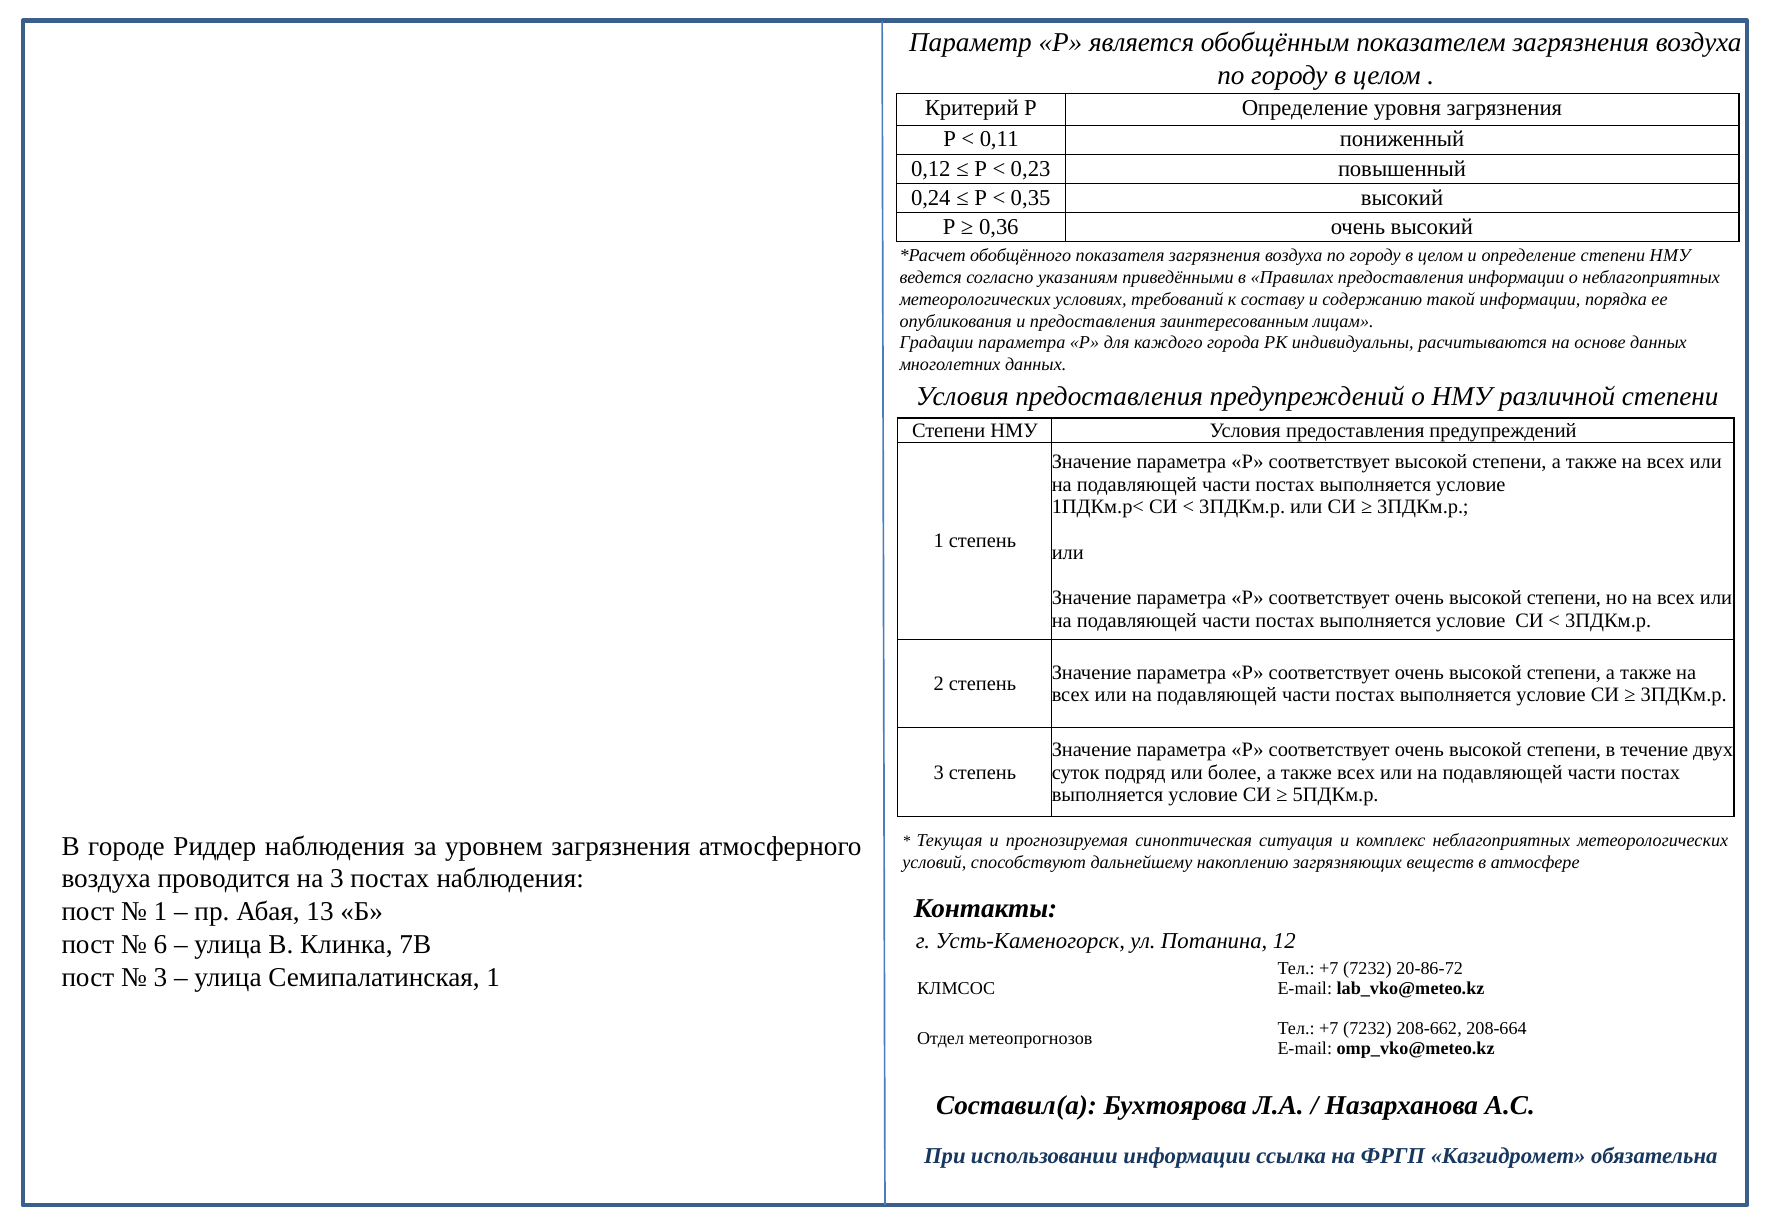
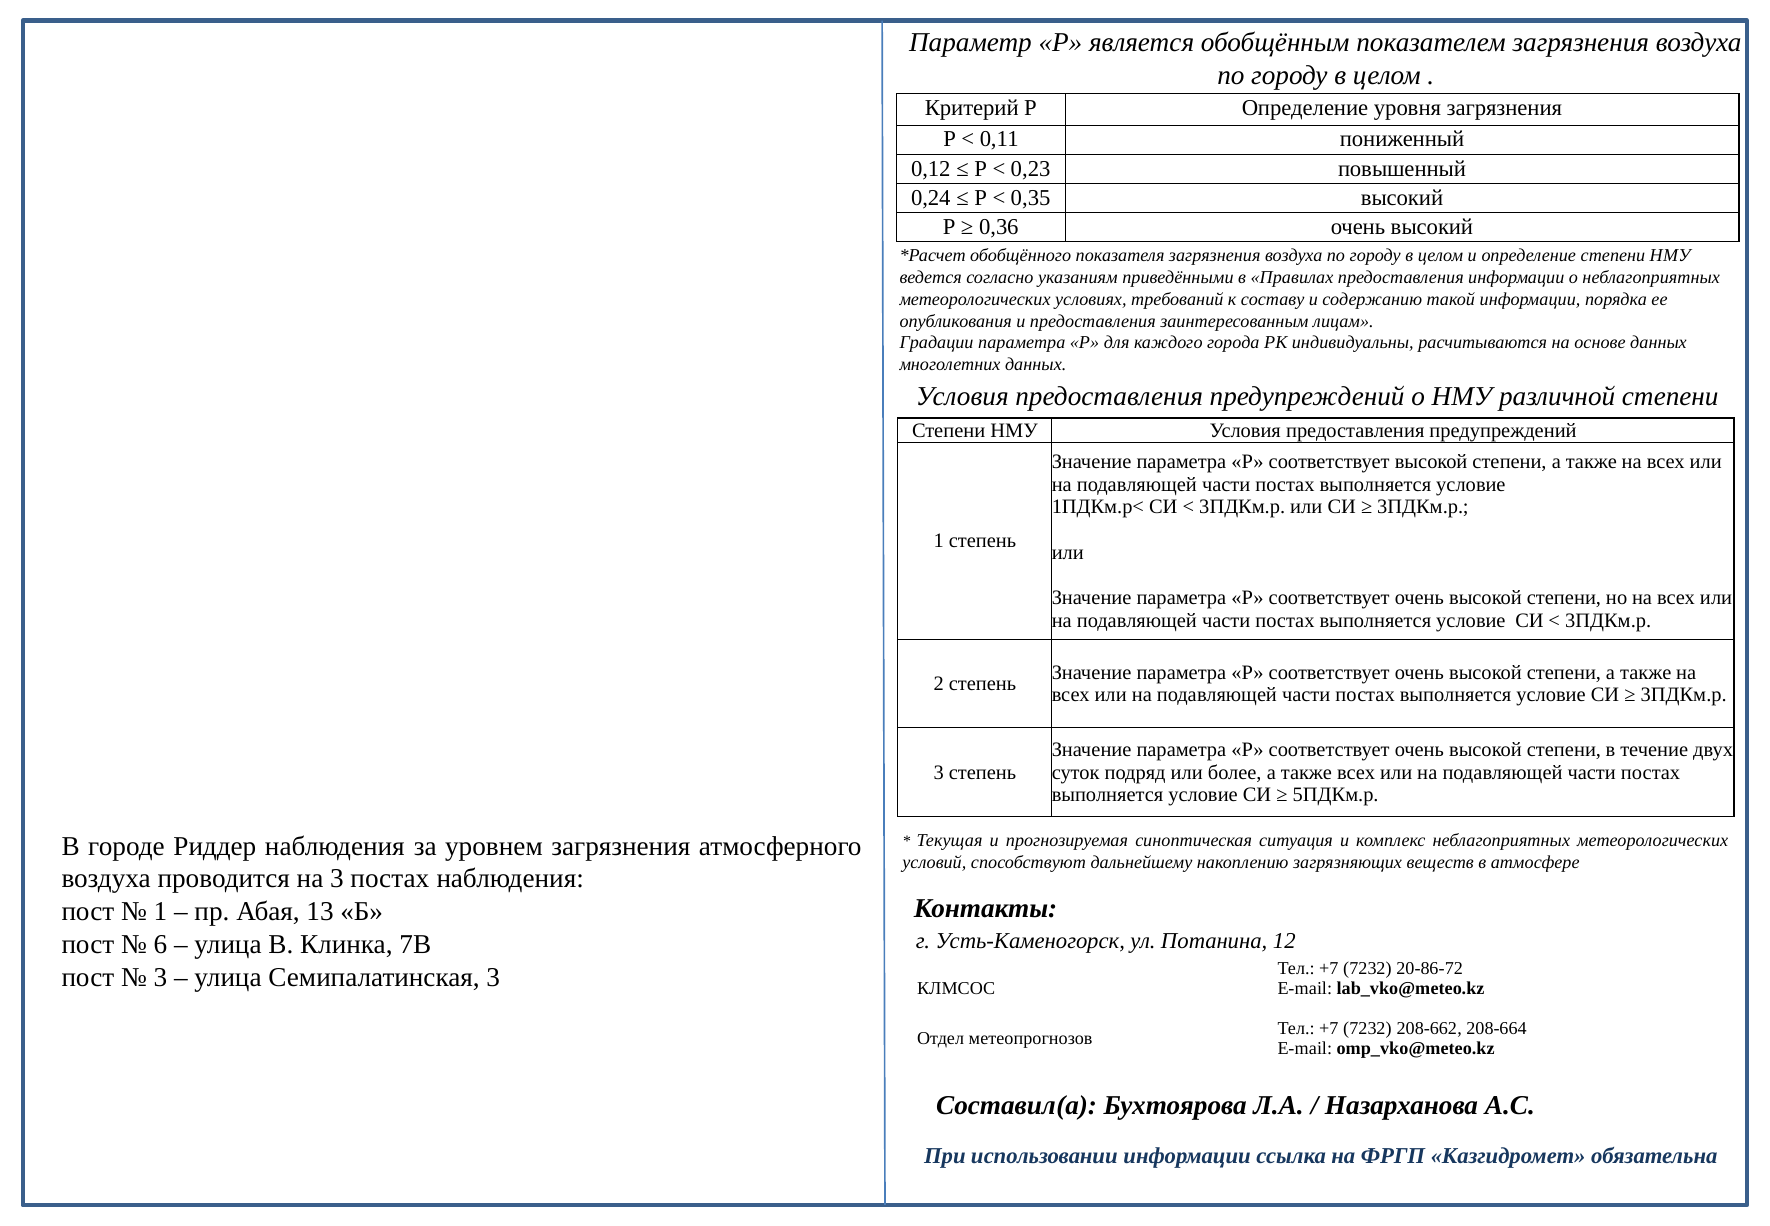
Семипалатинская 1: 1 -> 3 (493, 977)
